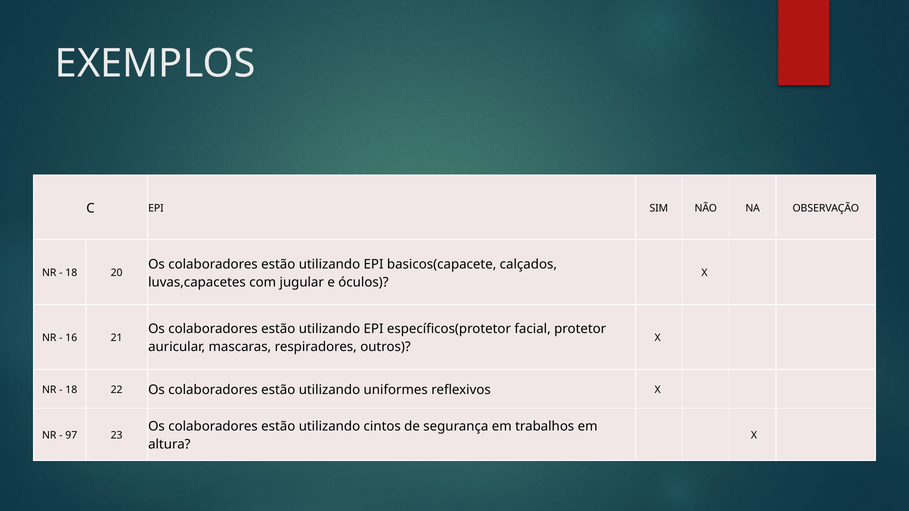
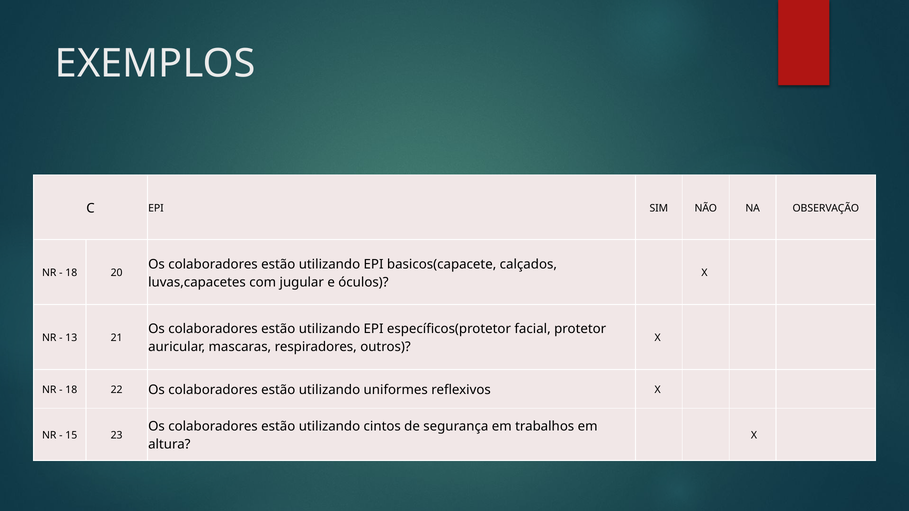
16: 16 -> 13 (71, 338)
97: 97 -> 15 (71, 436)
